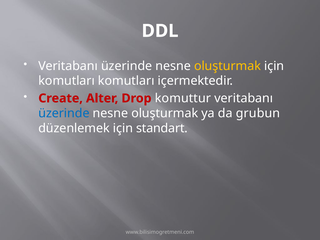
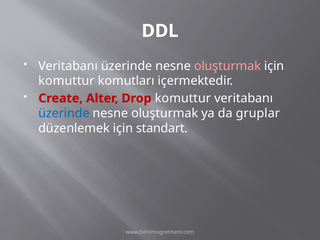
oluşturmak colour: yellow -> pink (227, 66)
komutları: komutları -> komuttur (67, 81)
grubun: grubun -> gruplar (258, 113)
